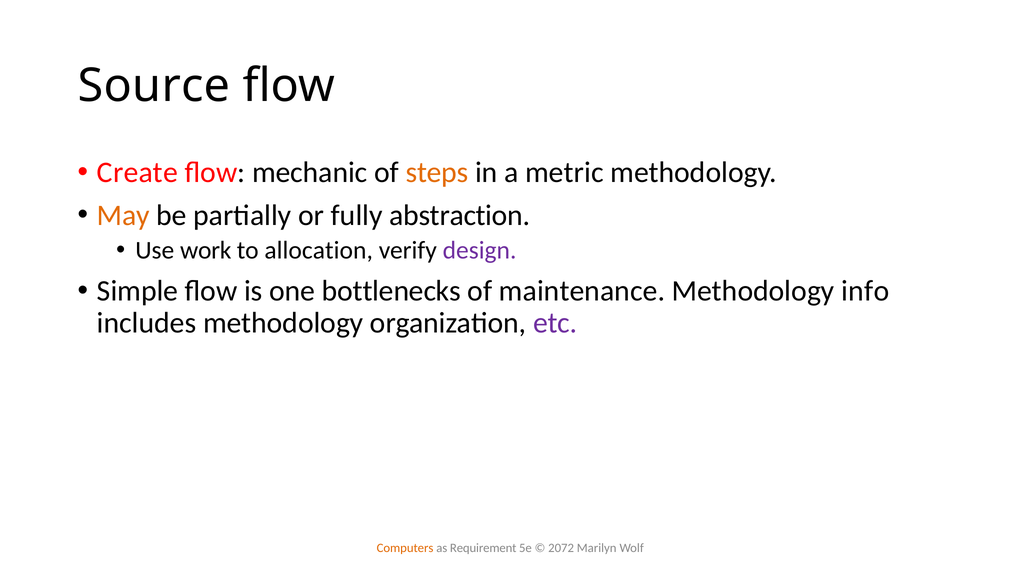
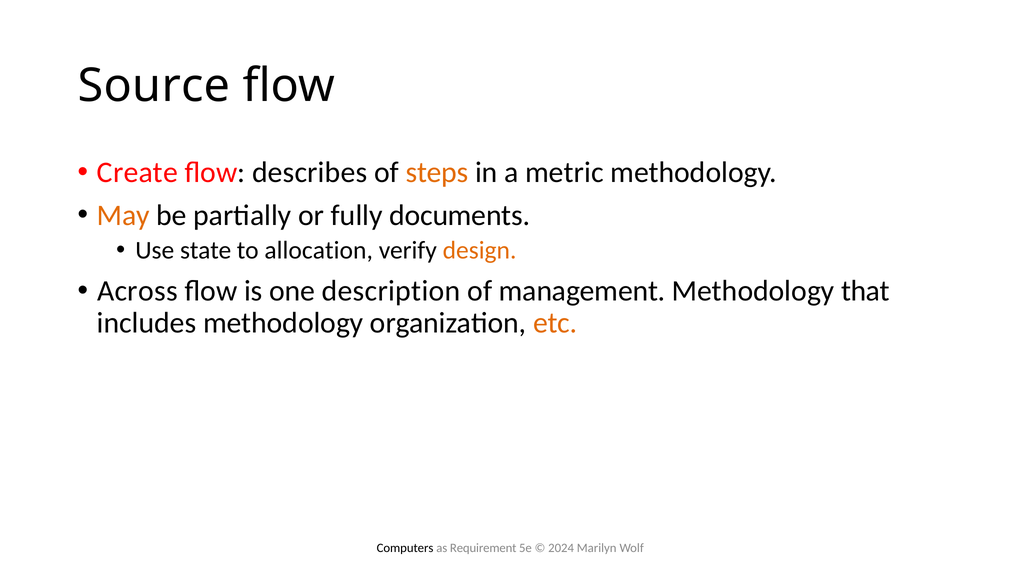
mechanic: mechanic -> describes (310, 173)
abstraction: abstraction -> documents (460, 215)
work: work -> state (206, 251)
design colour: purple -> orange (480, 251)
Simple: Simple -> Across (137, 291)
bottlenecks: bottlenecks -> description (391, 291)
maintenance: maintenance -> management (582, 291)
info: info -> that (865, 291)
etc colour: purple -> orange (555, 323)
Computers colour: orange -> black (405, 548)
2072: 2072 -> 2024 (561, 548)
